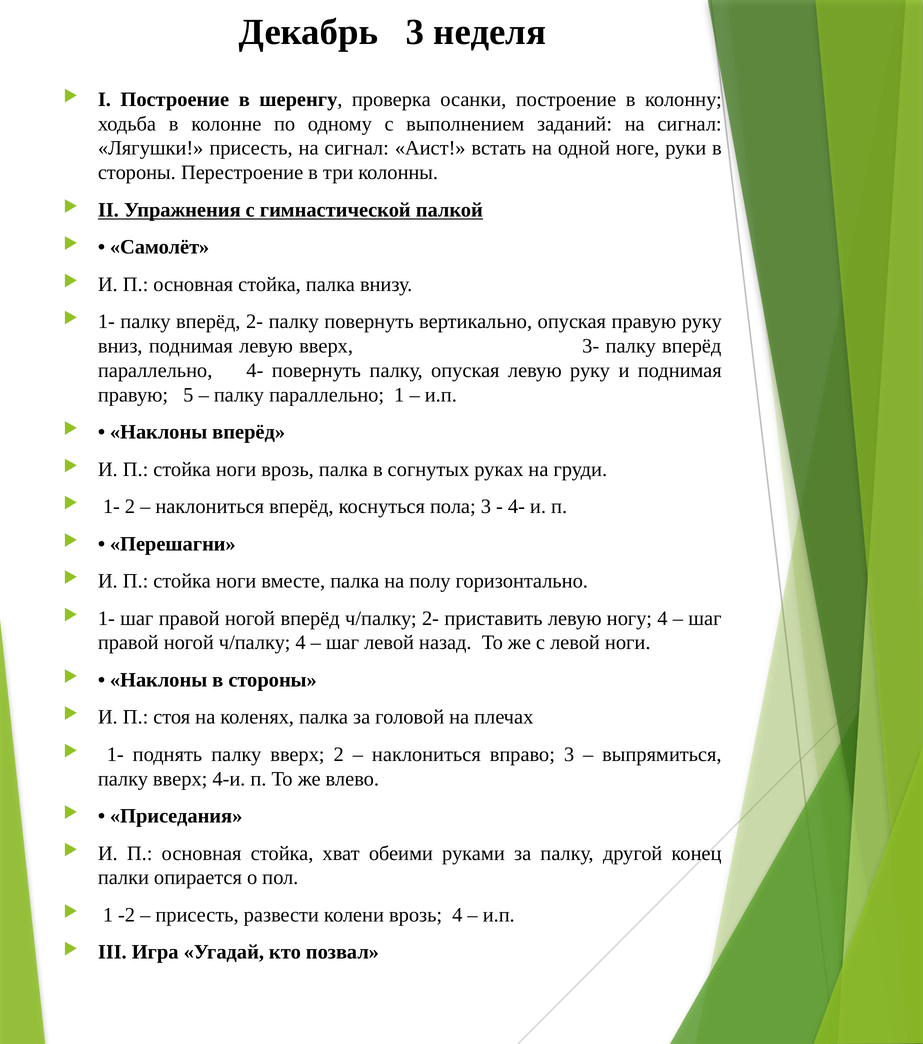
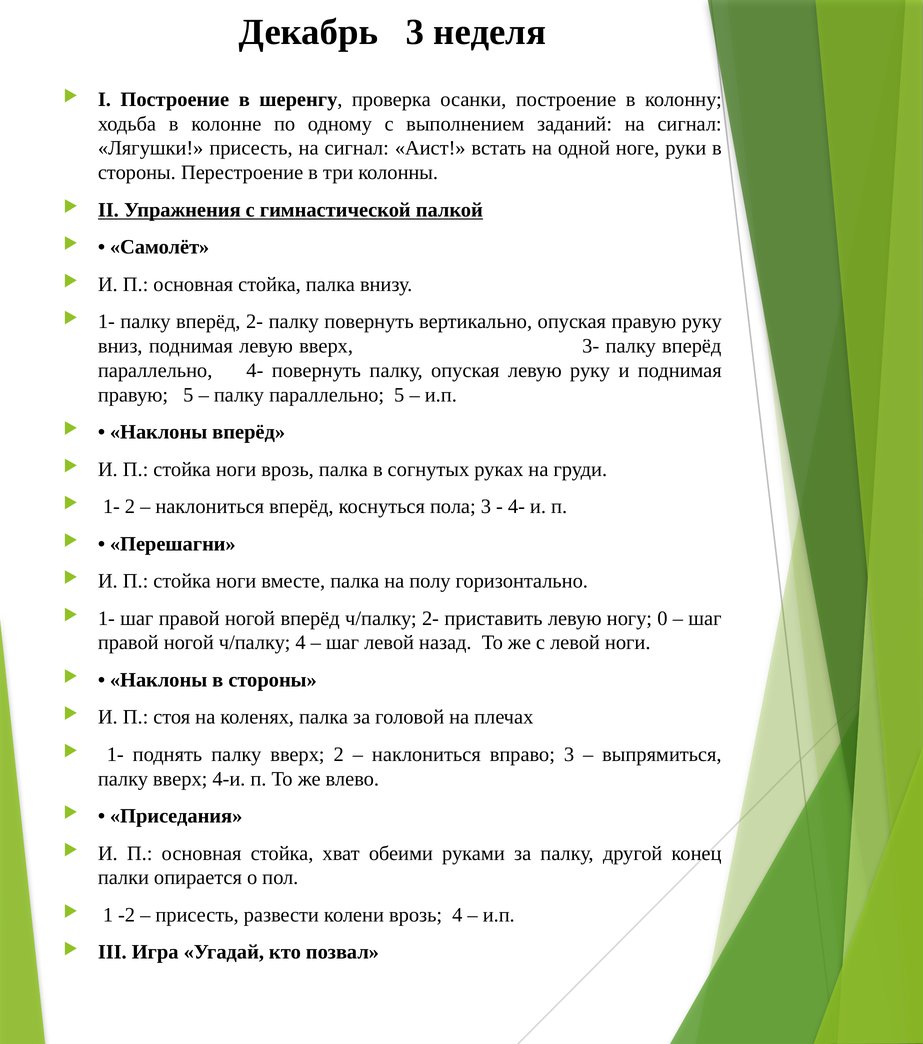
параллельно 1: 1 -> 5 (399, 395)
ногу 4: 4 -> 0 (662, 619)
